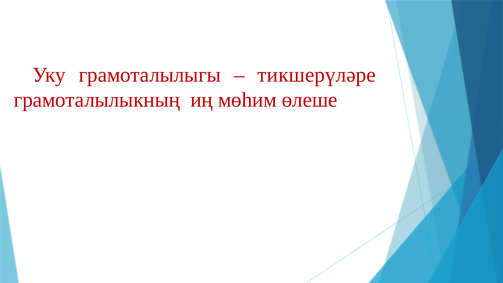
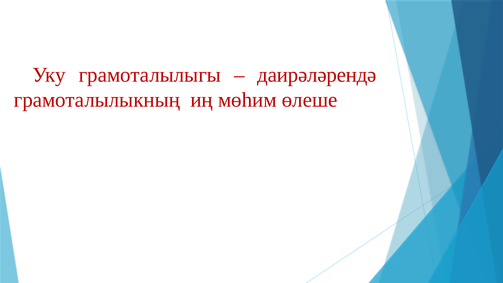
тикшерүләре: тикшерүләре -> даирәләрендә (317, 75)
